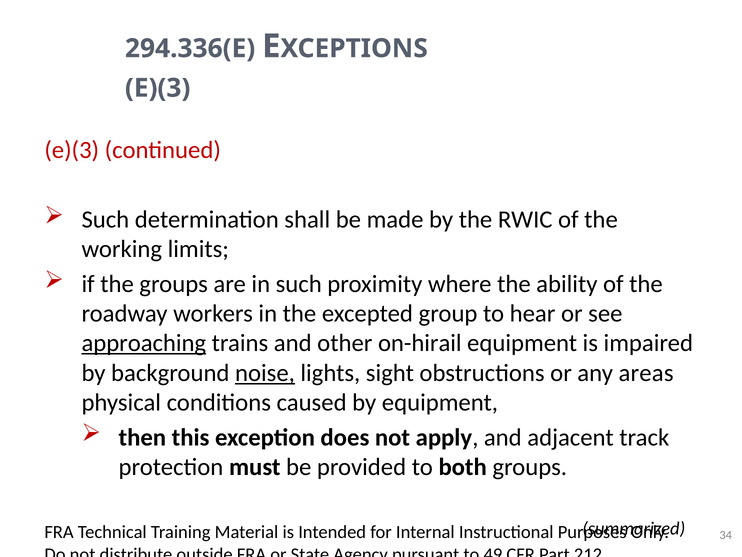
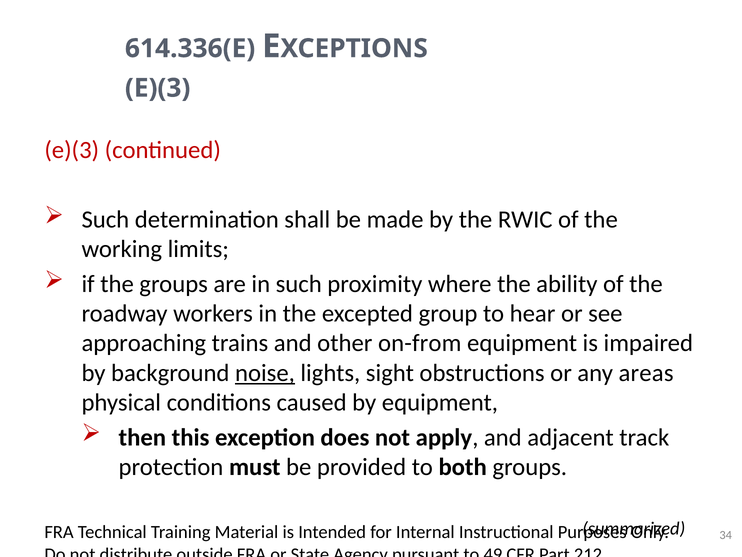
294.336(E: 294.336(E -> 614.336(E (190, 48)
approaching underline: present -> none (144, 343)
on-hirail: on-hirail -> on-from (420, 343)
